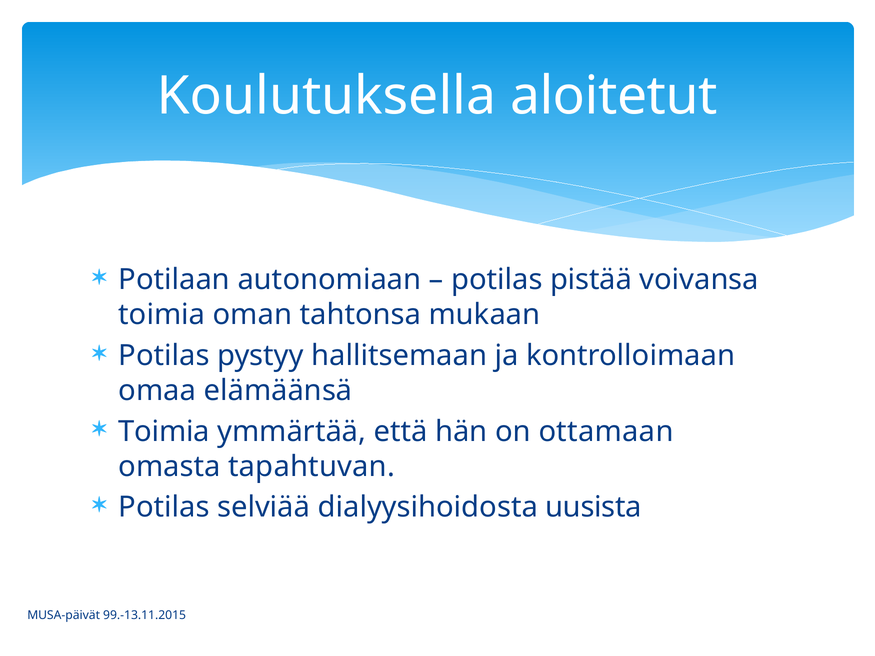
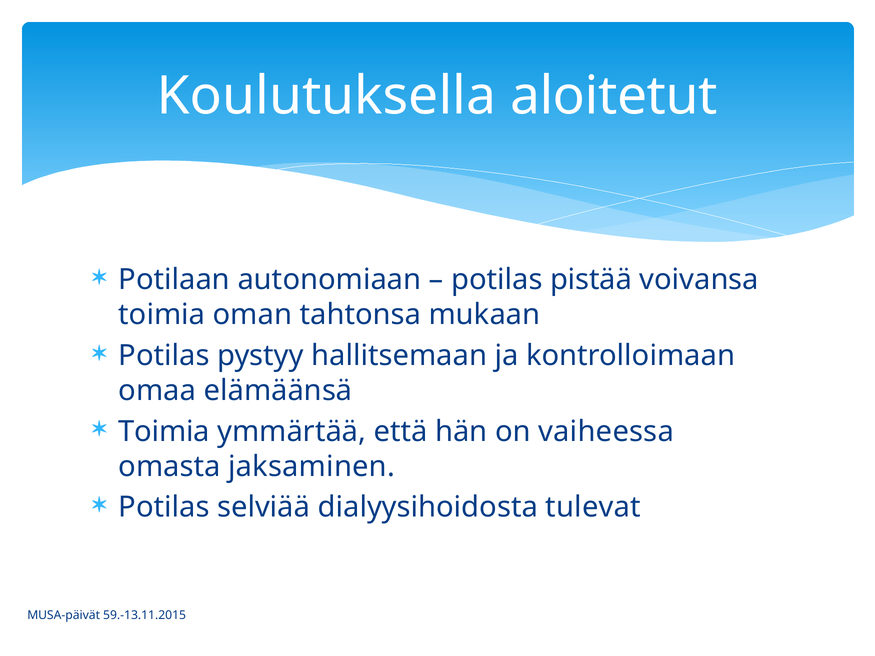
ottamaan: ottamaan -> vaiheessa (606, 432)
tapahtuvan: tapahtuvan -> jaksaminen (312, 467)
uusista: uusista -> tulevat (593, 507)
99.-13.11.2015: 99.-13.11.2015 -> 59.-13.11.2015 (145, 615)
